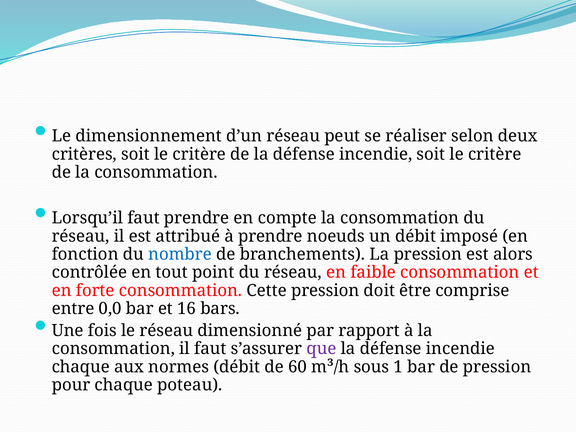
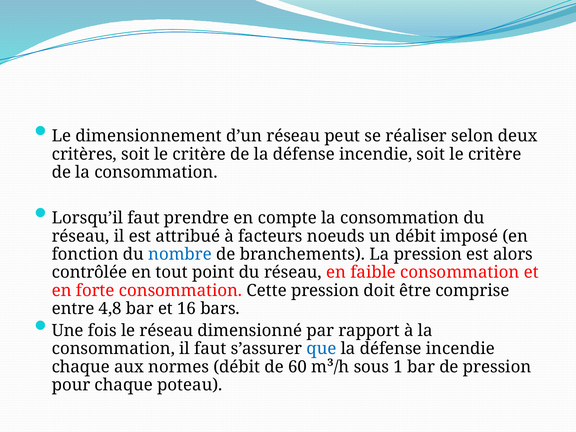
à prendre: prendre -> facteurs (270, 236)
0,0: 0,0 -> 4,8 (110, 309)
que colour: purple -> blue (321, 349)
